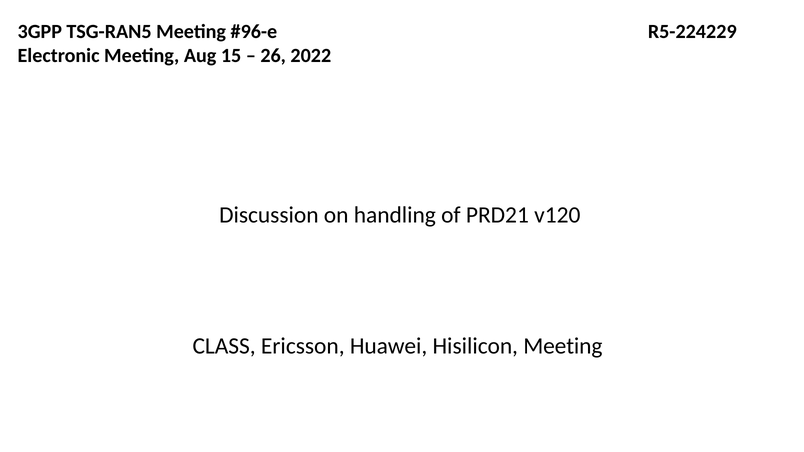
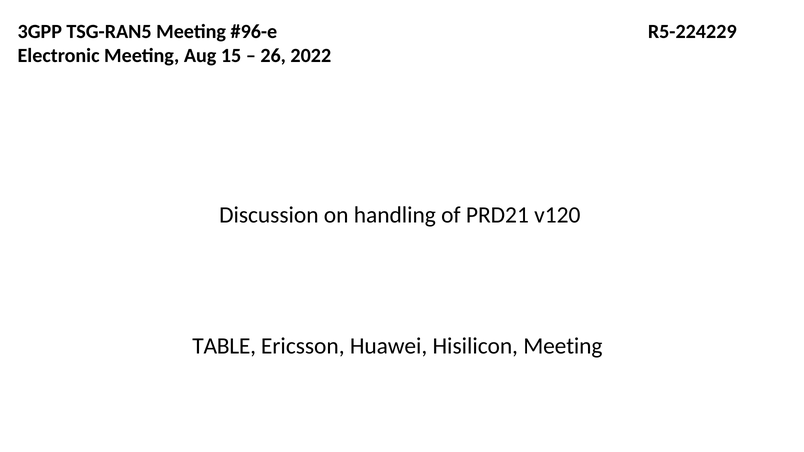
CLASS: CLASS -> TABLE (224, 346)
